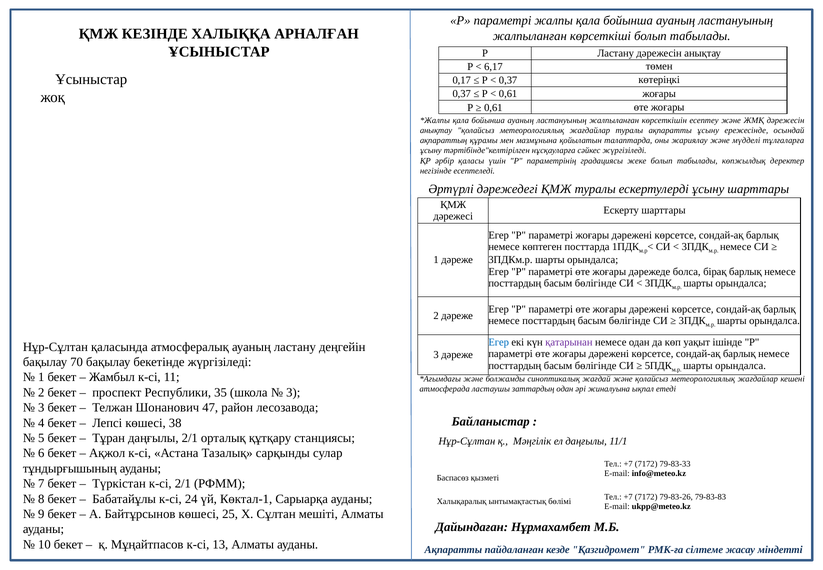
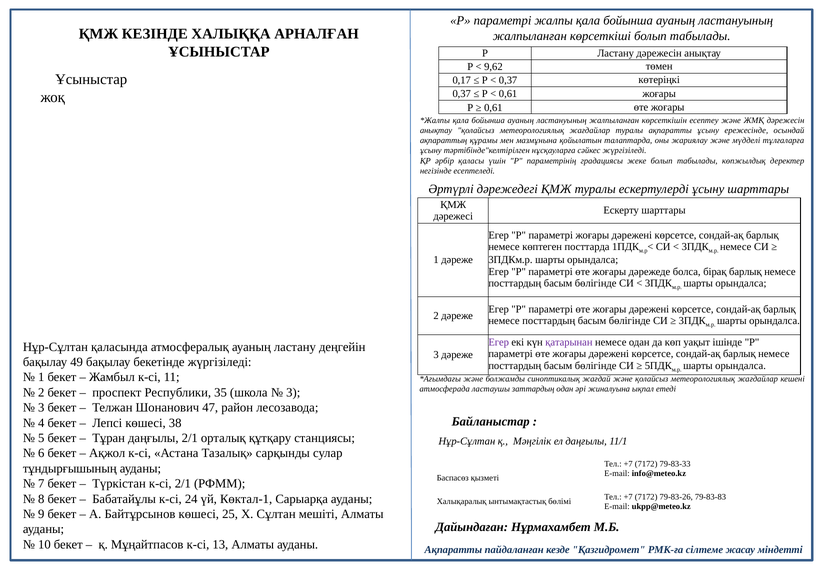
6,17: 6,17 -> 9,62 (493, 67)
Егер colour: blue -> purple (499, 342)
70: 70 -> 49 (77, 362)
